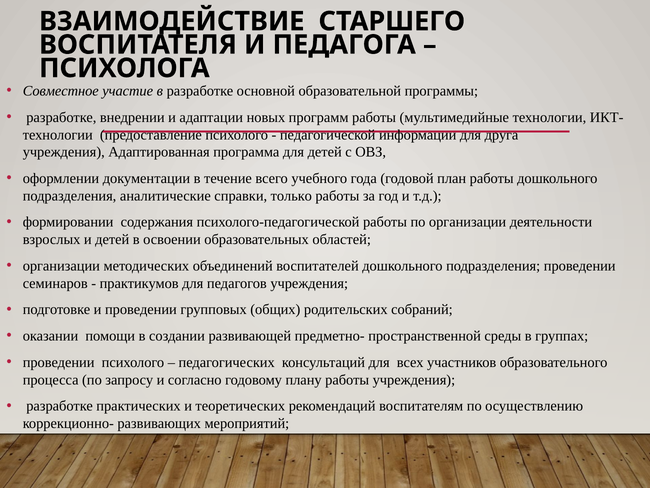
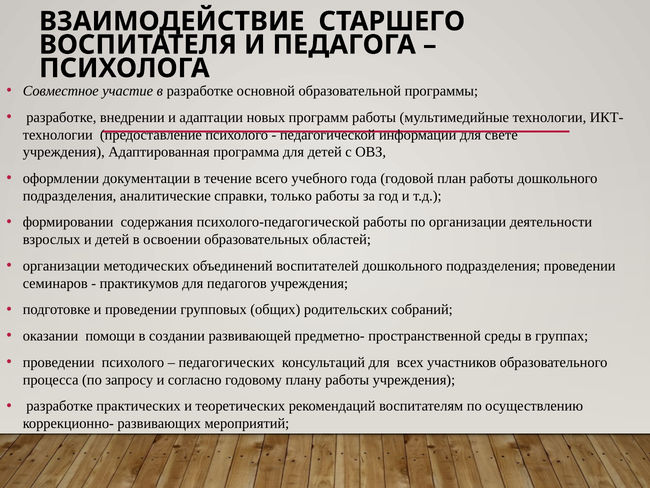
друга: друга -> свете (501, 135)
